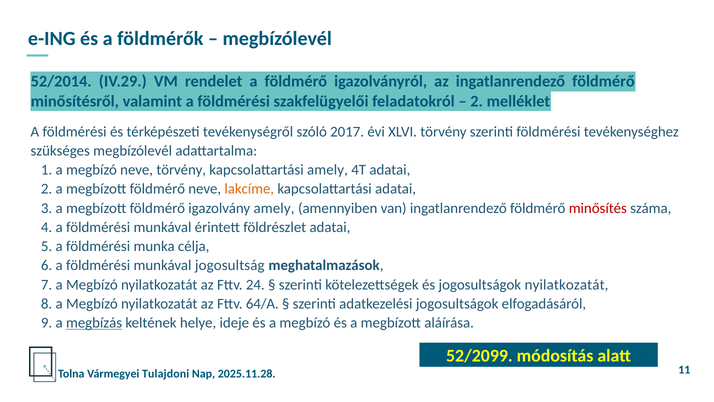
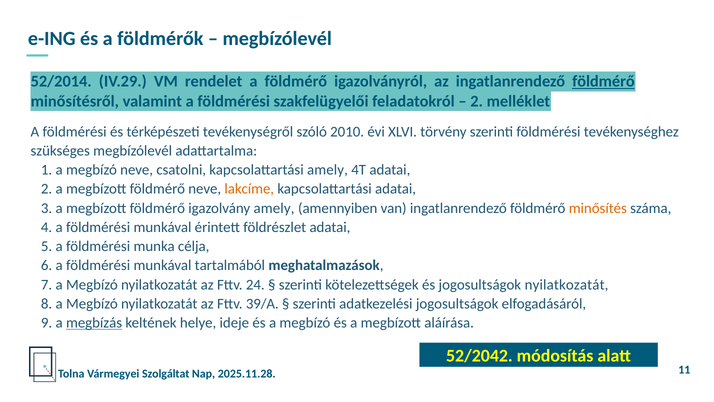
földmérő underline: none -> present (603, 81)
2017: 2017 -> 2010 (347, 132)
neve törvény: törvény -> csatolni (181, 170)
minősítés colour: red -> orange (598, 208)
jogosultság: jogosultság -> tartalmából (230, 265)
64/A: 64/A -> 39/A (262, 304)
52/2099: 52/2099 -> 52/2042 (479, 356)
Tulajdoni: Tulajdoni -> Szolgáltat (166, 374)
